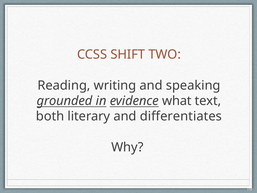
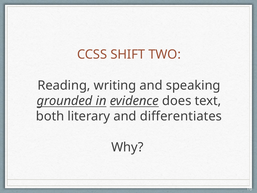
what: what -> does (177, 101)
